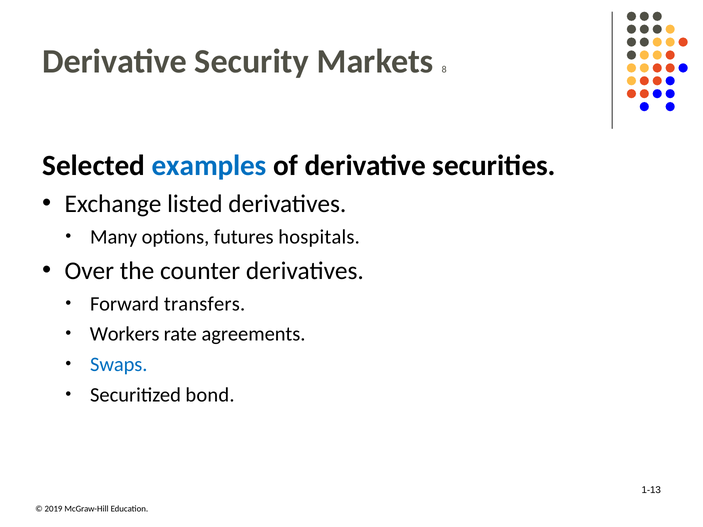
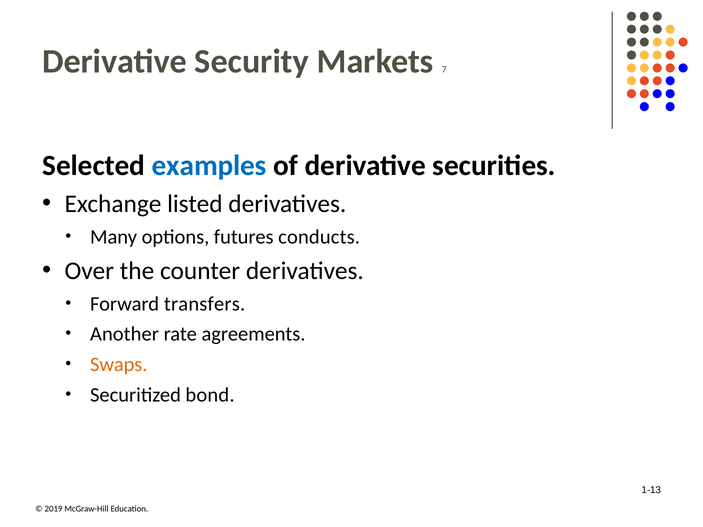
8: 8 -> 7 (444, 69)
hospitals: hospitals -> conducts (319, 237)
Workers: Workers -> Another (125, 334)
Swaps colour: blue -> orange (119, 365)
